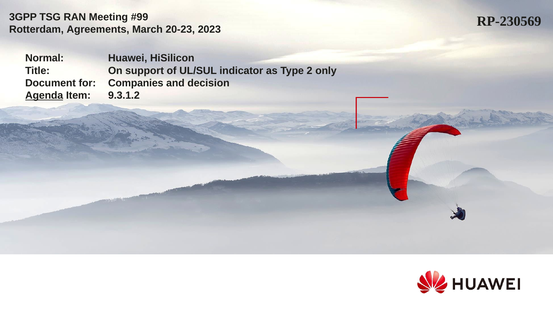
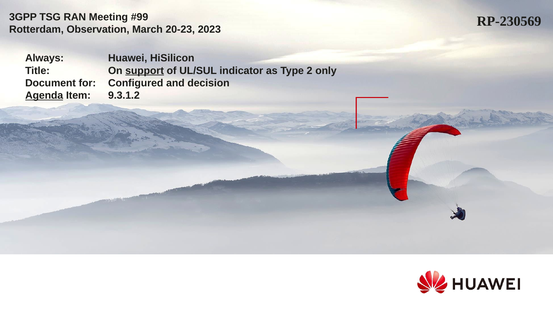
Agreements: Agreements -> Observation (98, 29)
Normal: Normal -> Always (45, 58)
support underline: none -> present (145, 71)
Companies: Companies -> Configured (136, 83)
